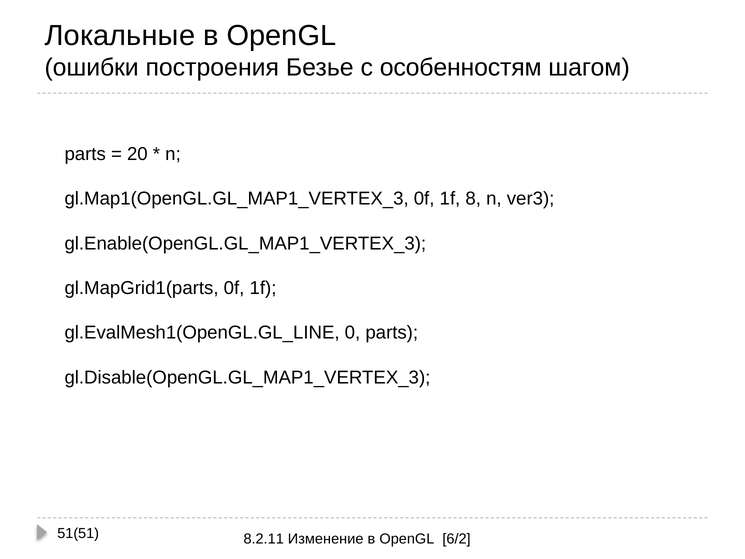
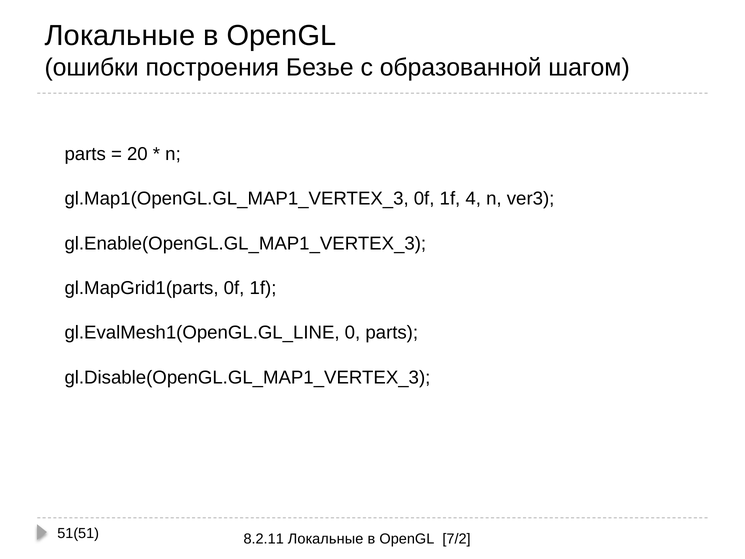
особенностям: особенностям -> образованной (461, 68)
8: 8 -> 4 (473, 199)
8.2.11 Изменение: Изменение -> Локальные (326, 539)
6/2: 6/2 -> 7/2 (457, 539)
